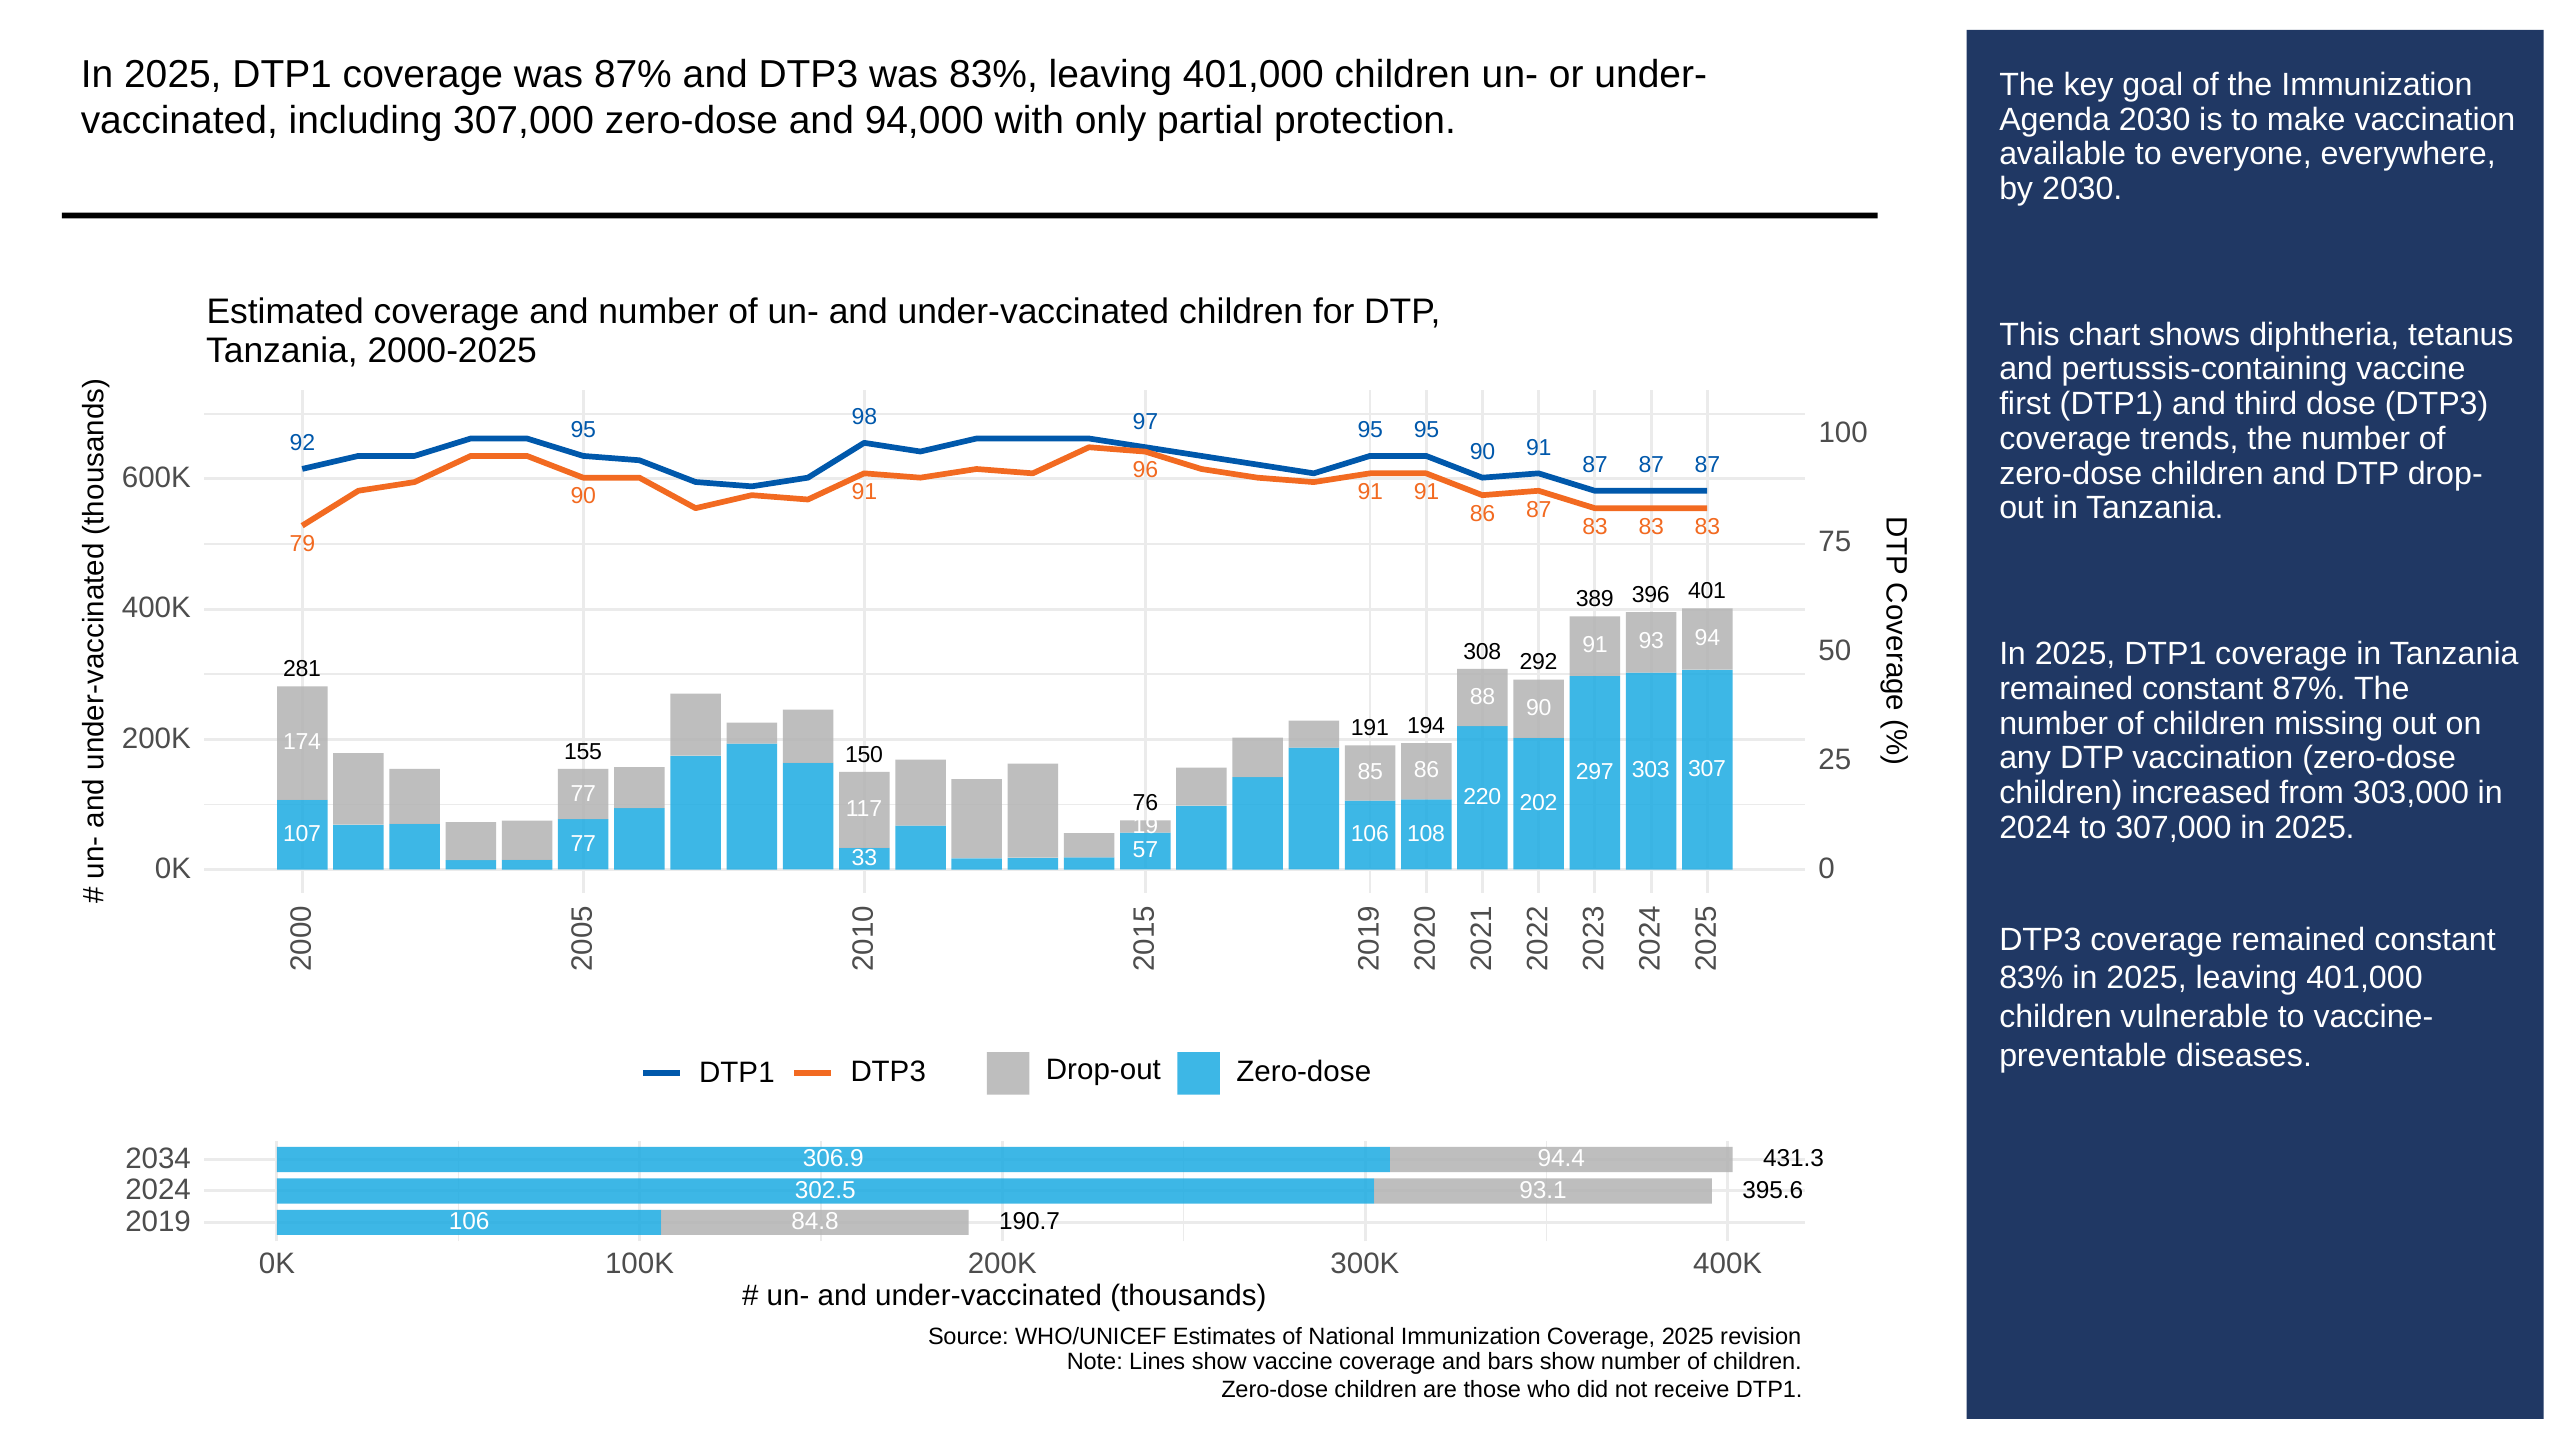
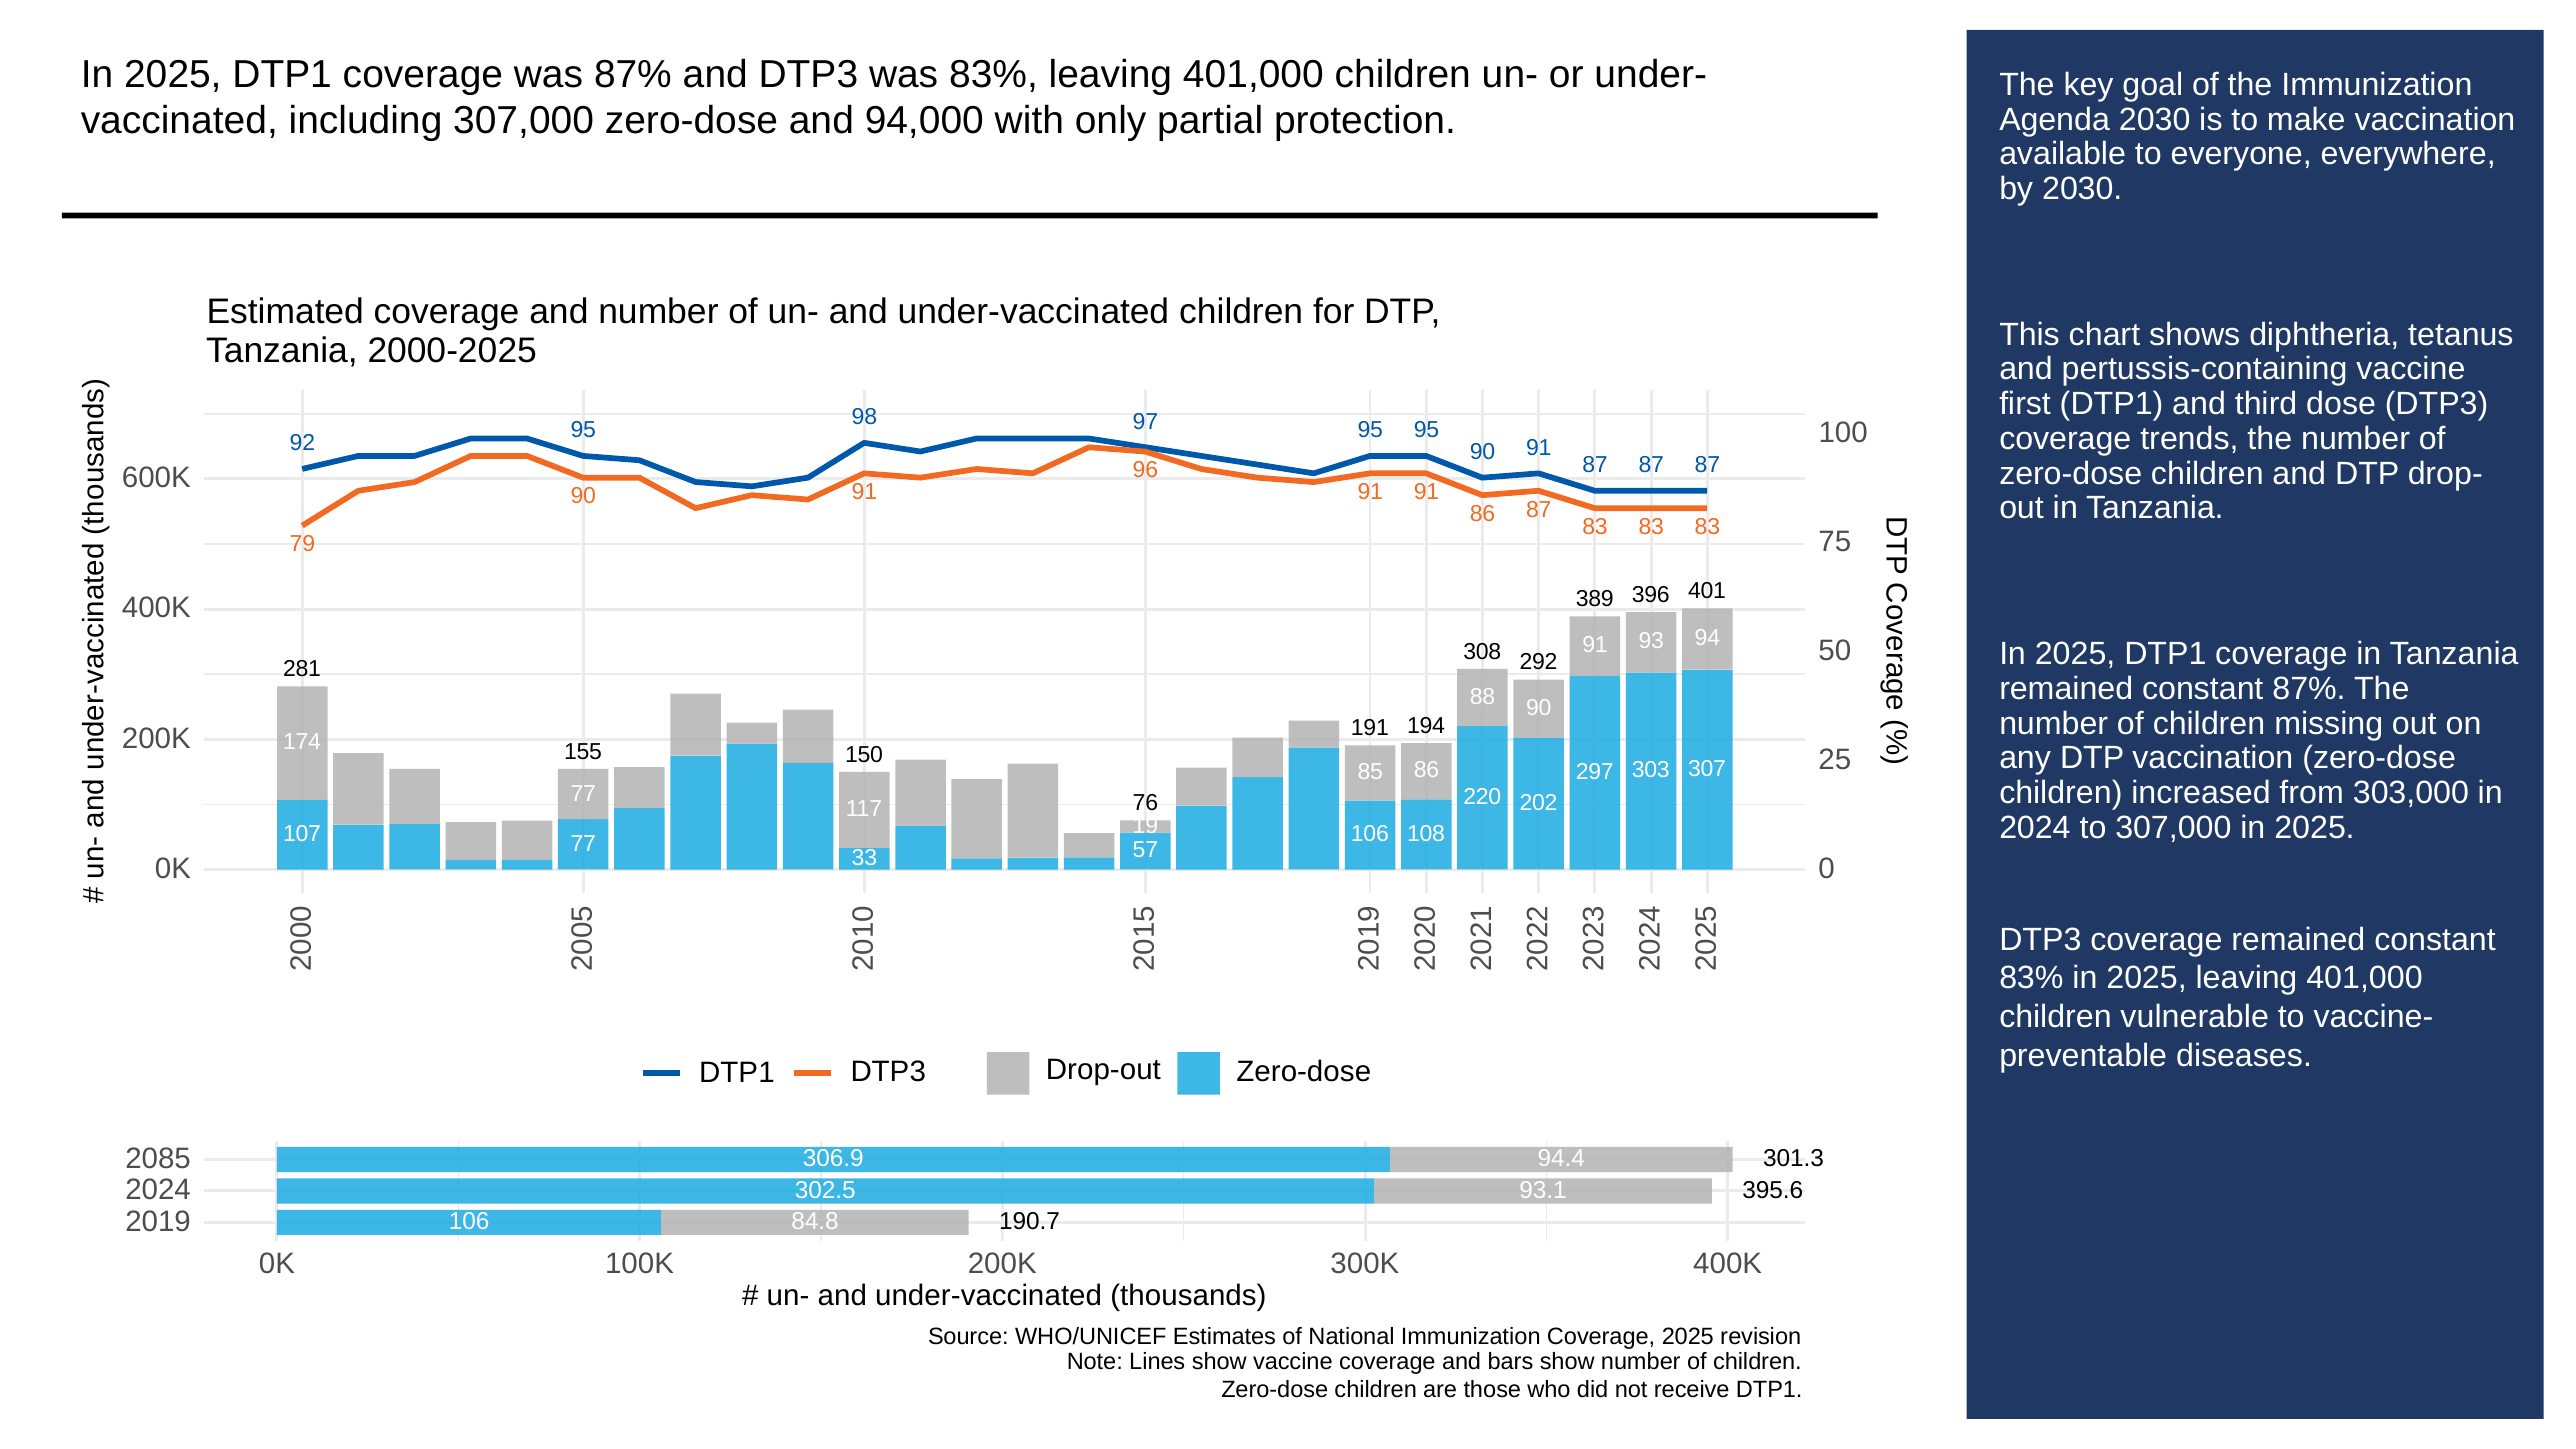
2034: 2034 -> 2085 (158, 1158)
431.3: 431.3 -> 301.3 (1793, 1159)
